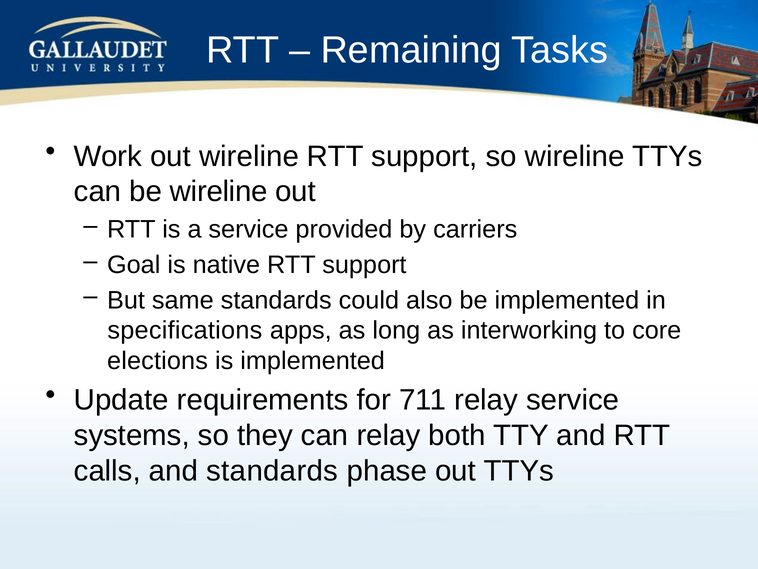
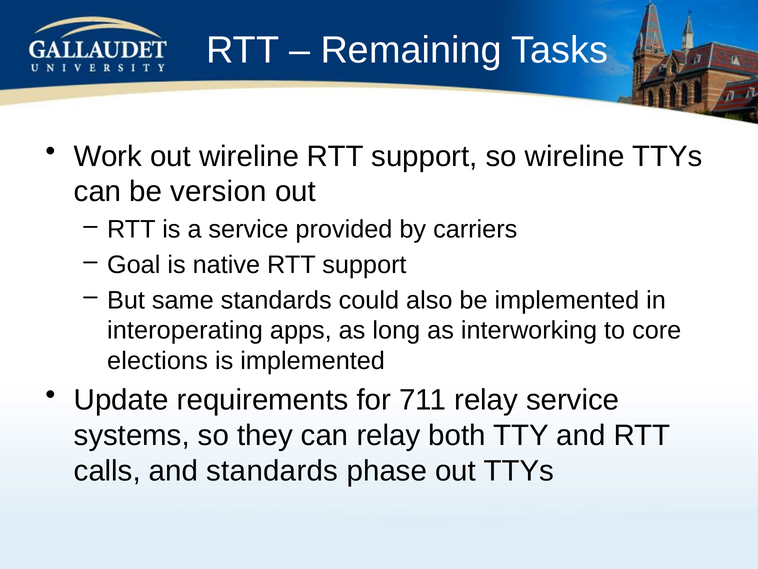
be wireline: wireline -> version (219, 192)
specifications: specifications -> interoperating (185, 330)
